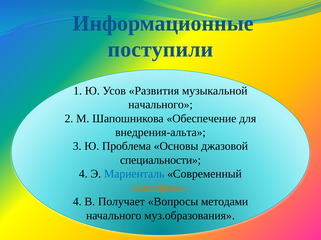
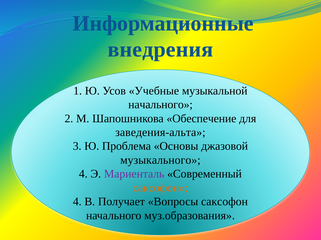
поступили: поступили -> внедрения (160, 50)
Развития: Развития -> Учебные (154, 91)
внедрения-альта: внедрения-альта -> заведения-альта (160, 133)
специальности: специальности -> музыкального (160, 161)
Мариенталь colour: blue -> purple (134, 174)
Вопросы методами: методами -> саксофон (224, 202)
